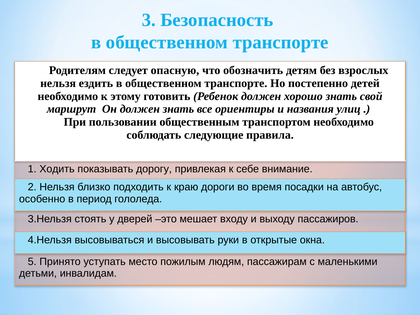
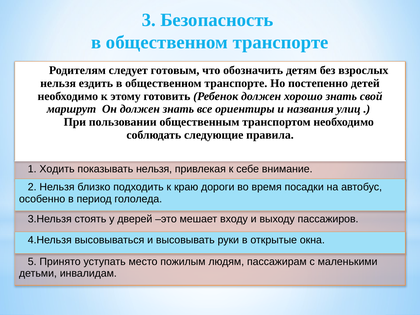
опасную: опасную -> готовым (175, 70)
показывать дорогу: дорогу -> нельзя (154, 169)
